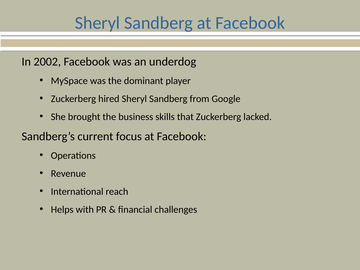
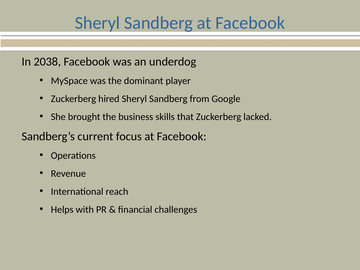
2002: 2002 -> 2038 (47, 62)
